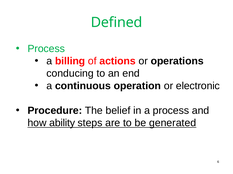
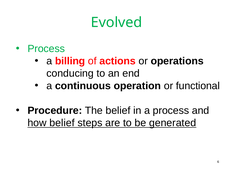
Defined: Defined -> Evolved (116, 23)
electronic: electronic -> functional (198, 86)
how ability: ability -> belief (62, 123)
